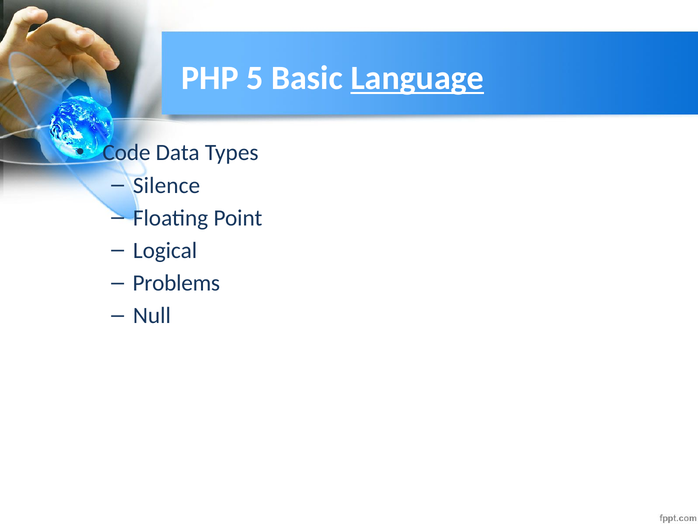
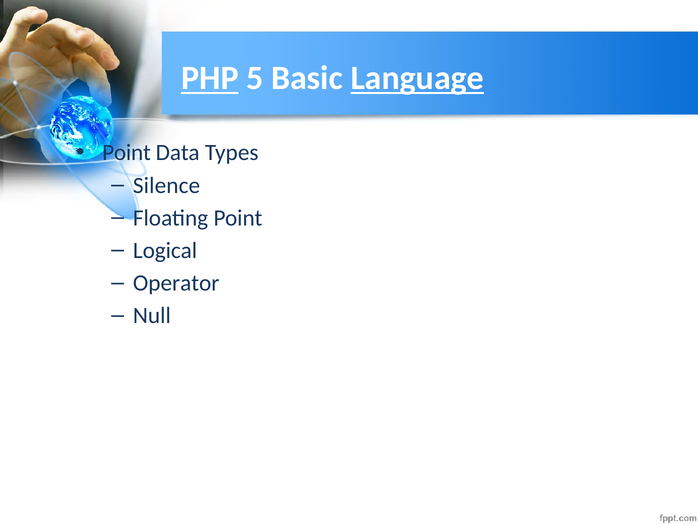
PHP underline: none -> present (210, 78)
Code: Code -> Point (127, 153)
Problems: Problems -> Operator (176, 283)
